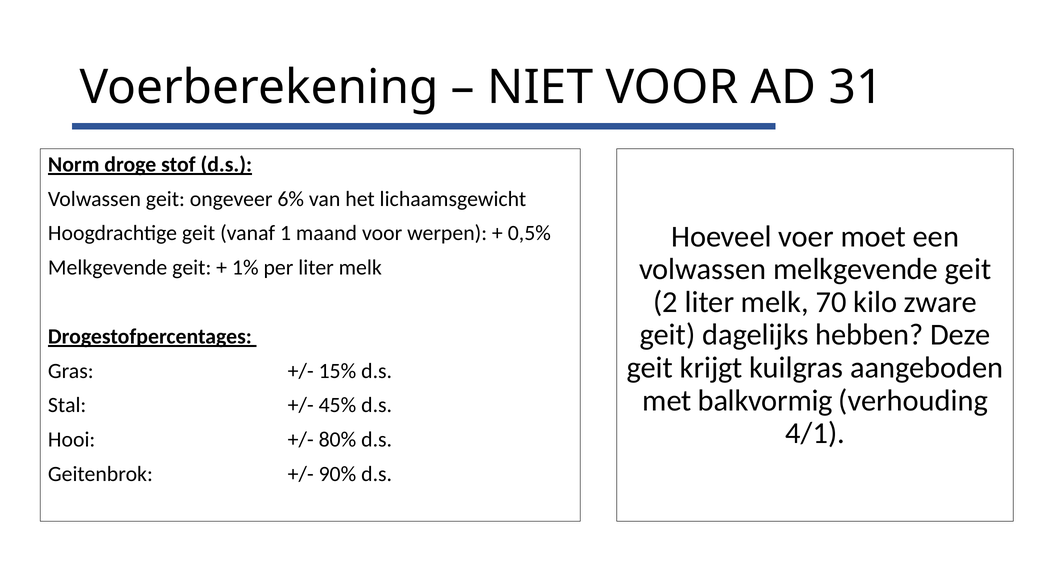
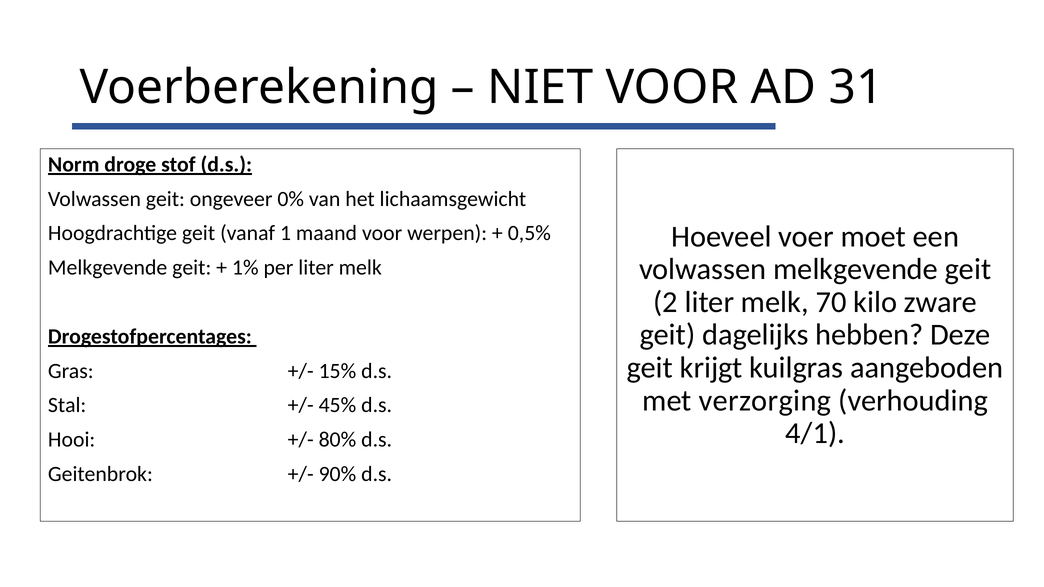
6%: 6% -> 0% (291, 199)
balkvormig: balkvormig -> verzorging (765, 401)
